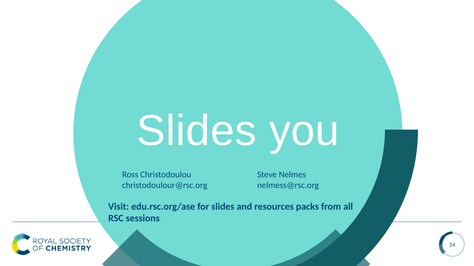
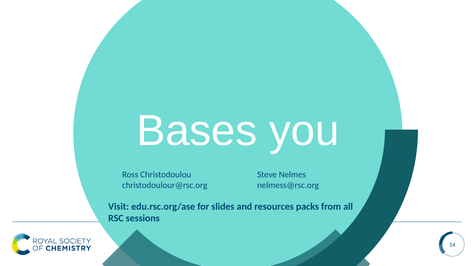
Slides: Slides -> Bases (197, 131)
